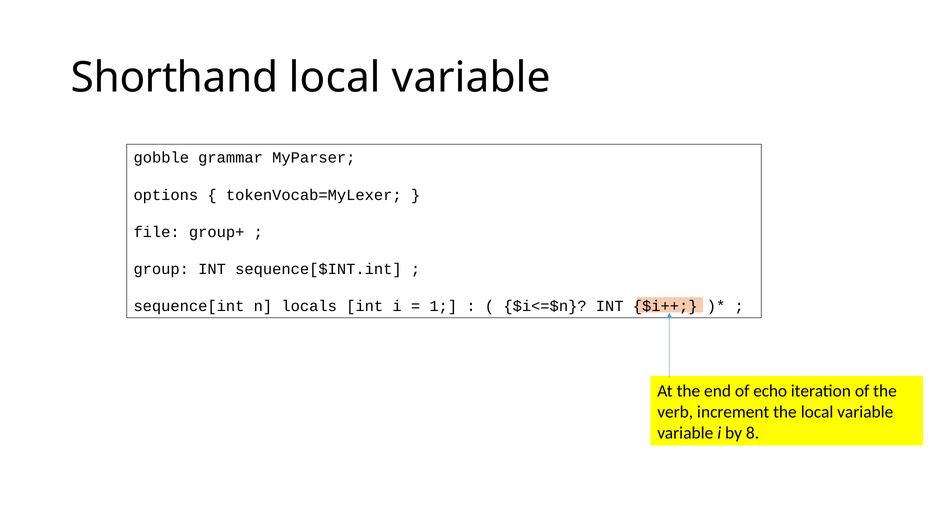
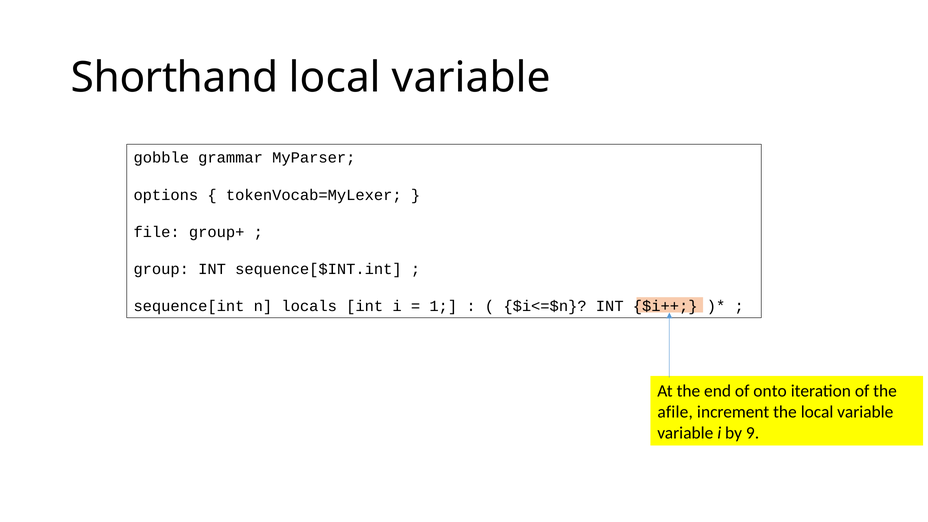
echo: echo -> onto (770, 391)
verb: verb -> afile (675, 412)
8: 8 -> 9 (753, 433)
